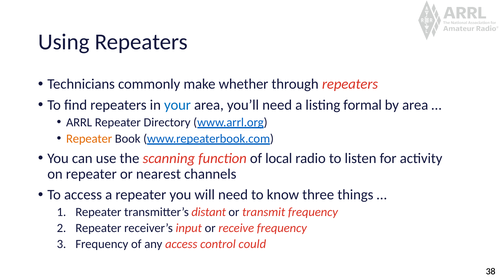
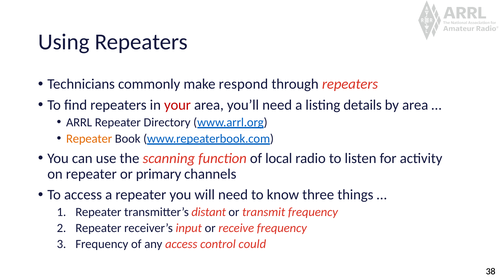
whether: whether -> respond (243, 84)
your colour: blue -> red (177, 105)
formal: formal -> details (363, 105)
nearest: nearest -> primary (159, 174)
